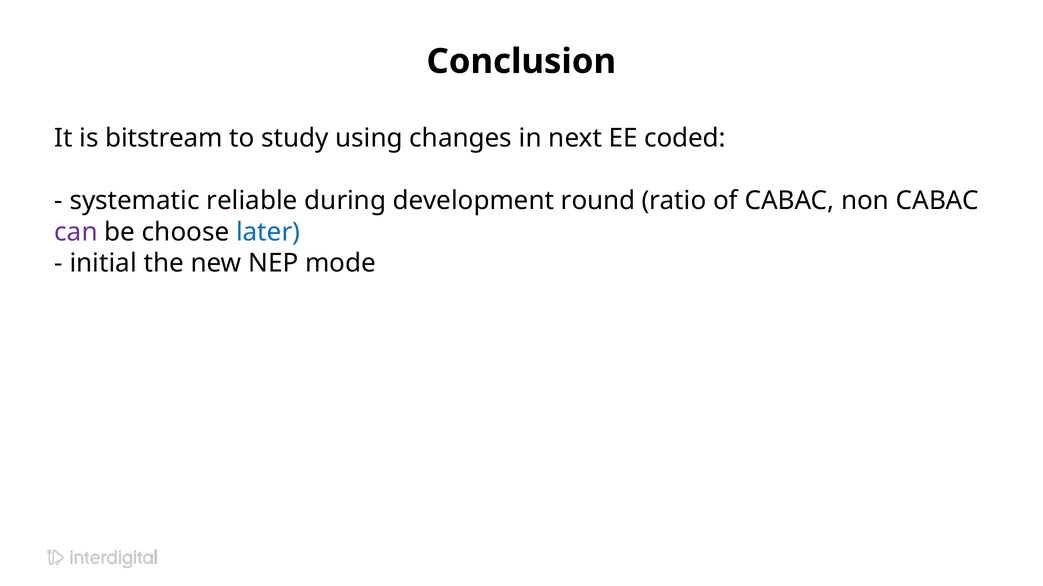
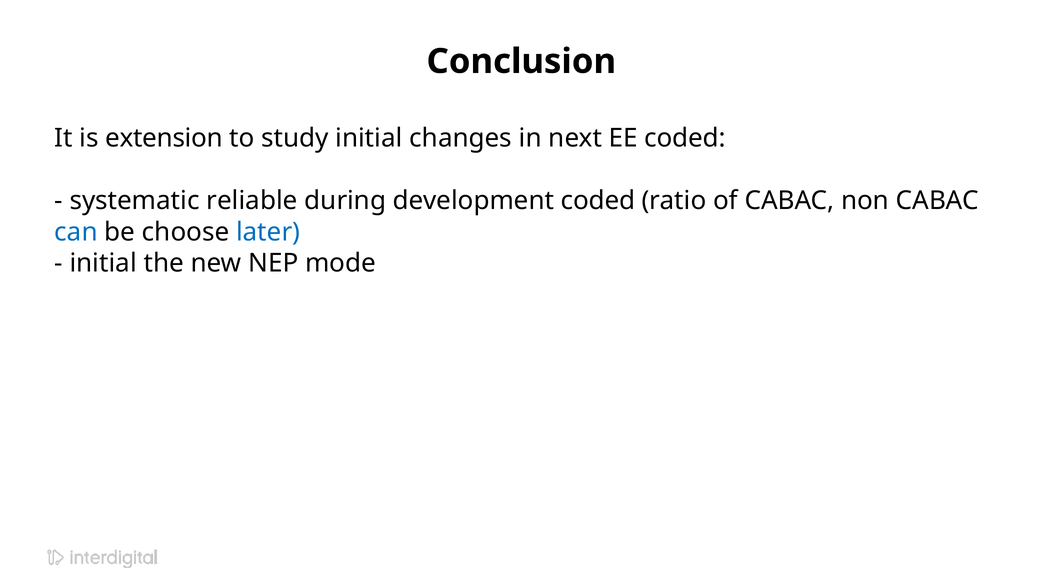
bitstream: bitstream -> extension (164, 138)
study using: using -> initial (369, 138)
development round: round -> coded (598, 201)
can colour: purple -> blue (76, 232)
